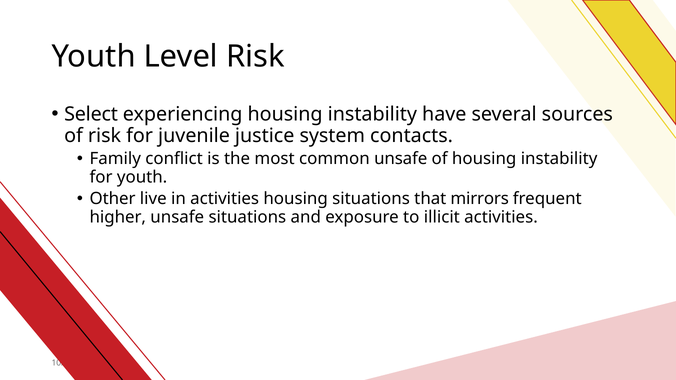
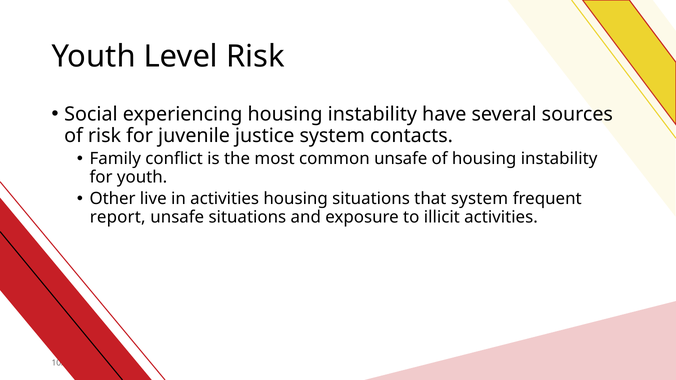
Select: Select -> Social (91, 114)
that mirrors: mirrors -> system (480, 199)
higher: higher -> report (118, 217)
